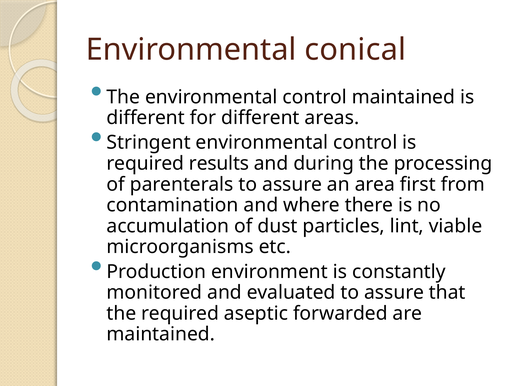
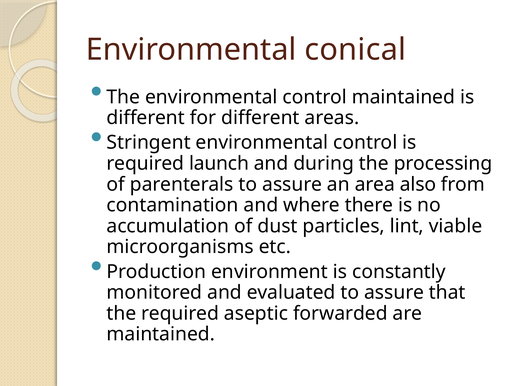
results: results -> launch (219, 164)
first: first -> also (418, 184)
